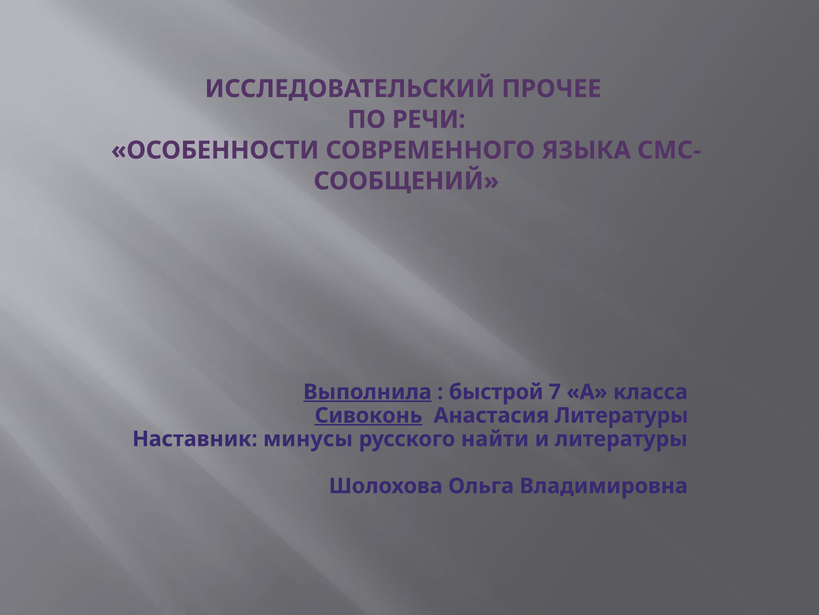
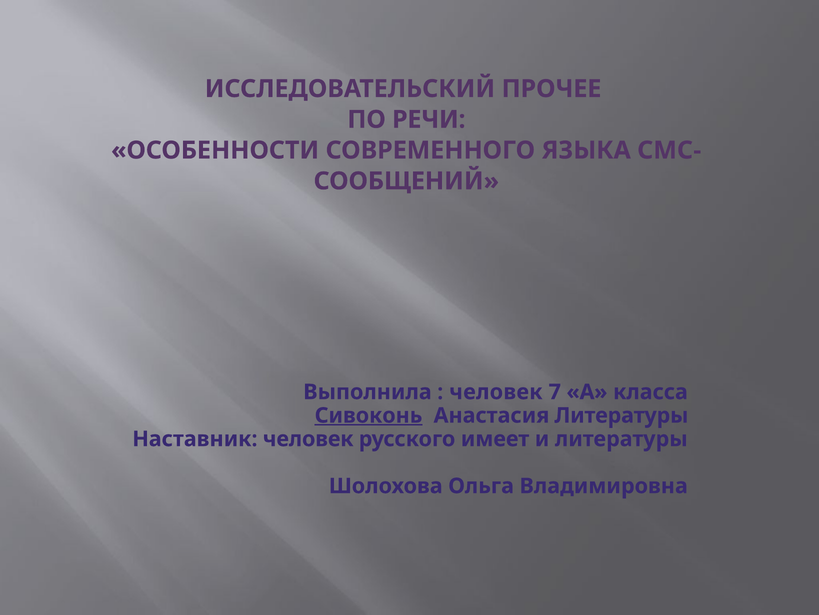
Выполнила underline: present -> none (368, 392)
быстрой: быстрой -> человек (496, 392)
Наставник минусы: минусы -> человек (308, 439)
найти: найти -> имеет (495, 439)
